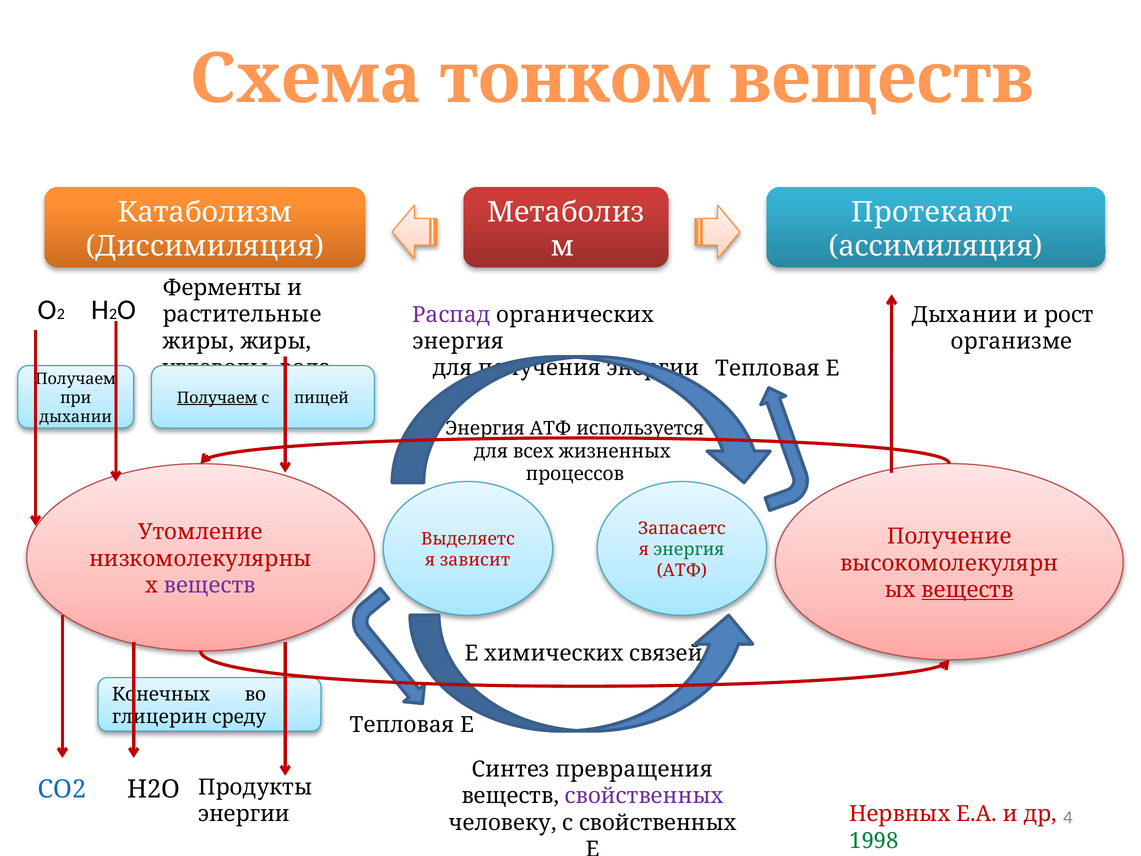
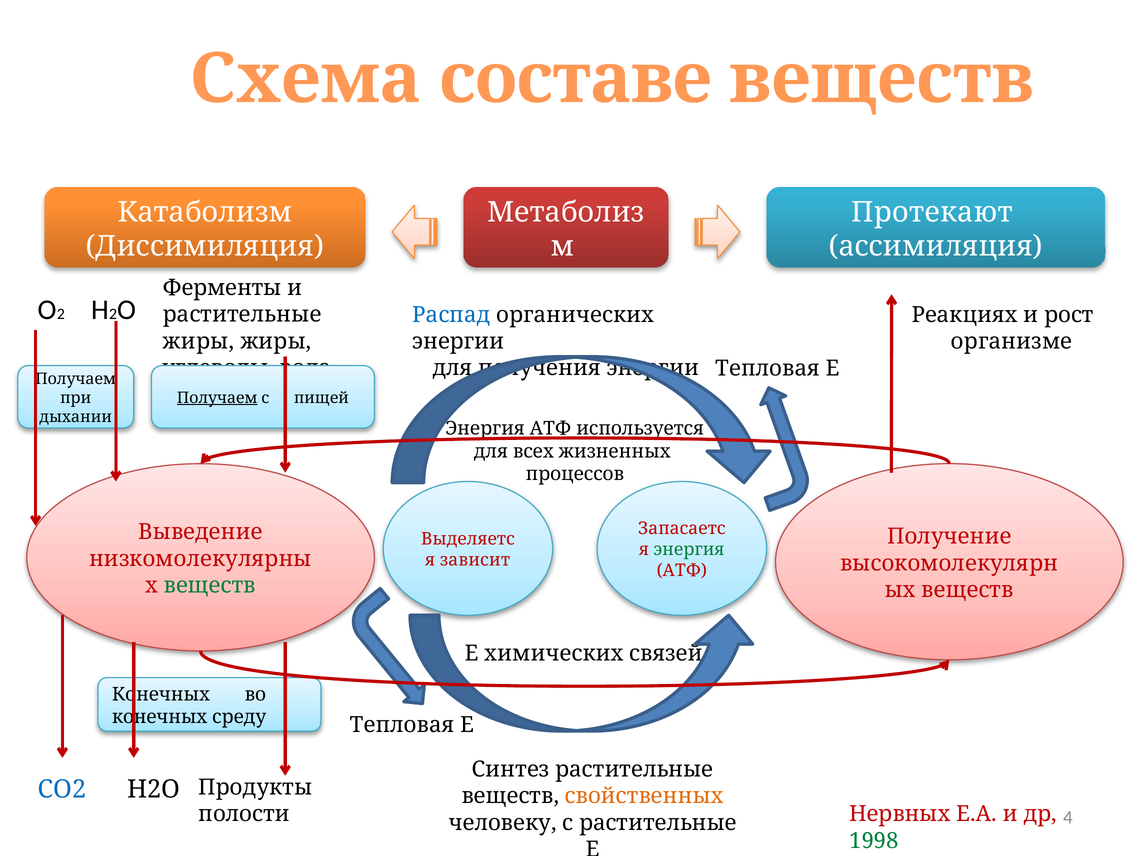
тонком: тонком -> составе (576, 79)
Распад colour: purple -> blue (451, 315)
Дыхании: Дыхании -> Реакциях (965, 315)
энергия: энергия -> энергии (458, 341)
Утомление: Утомление -> Выведение (200, 532)
веществ colour: purple -> green (210, 585)
веществ underline: present -> none (968, 590)
глицерин: глицерин -> конечных (160, 717)
Синтез превращения: превращения -> растительные (634, 769)
свойственных colour: purple -> orange (644, 796)
энергии: энергии -> полости (244, 814)
с свойственных: свойственных -> растительные (658, 823)
